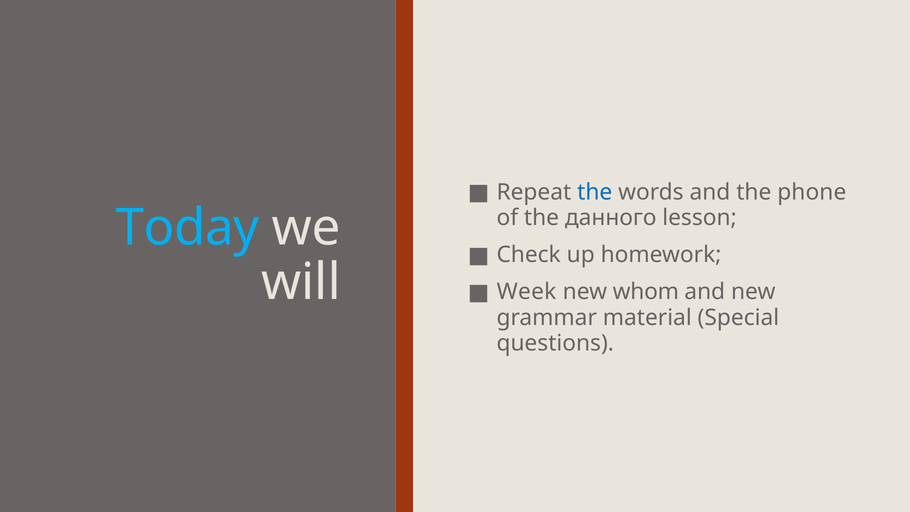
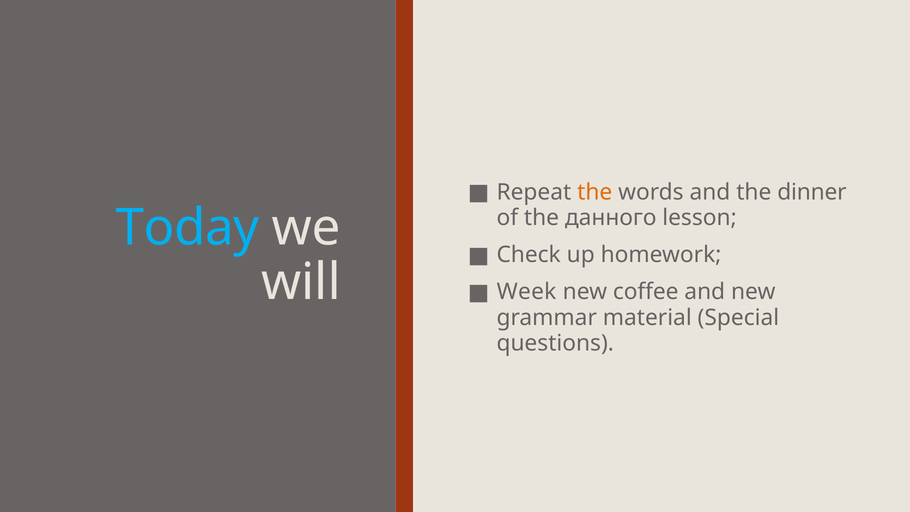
the colour: blue -> orange (595, 192)
phone: phone -> dinner (812, 192)
whom: whom -> coffee (646, 292)
